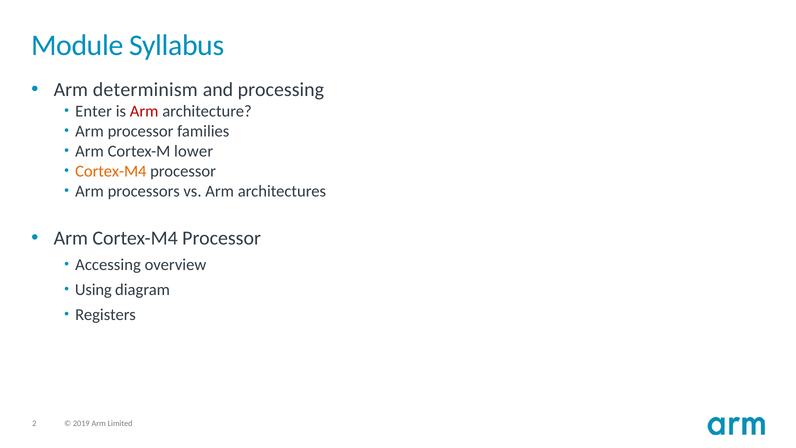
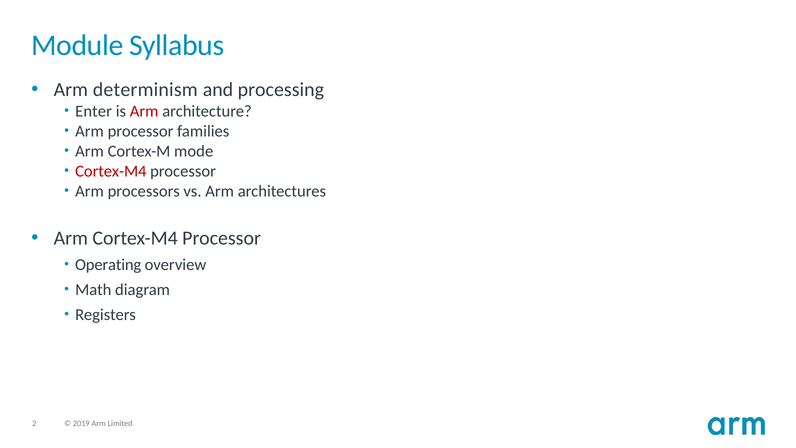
lower: lower -> mode (194, 151)
Cortex-M4 colour: orange -> red (111, 171)
Accessing: Accessing -> Operating (108, 265)
Using: Using -> Math (93, 290)
